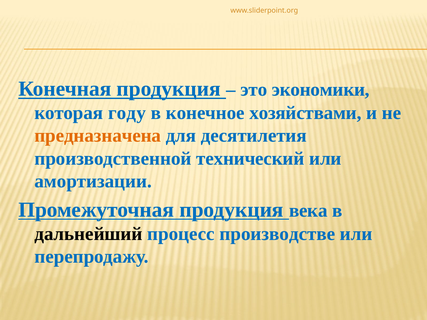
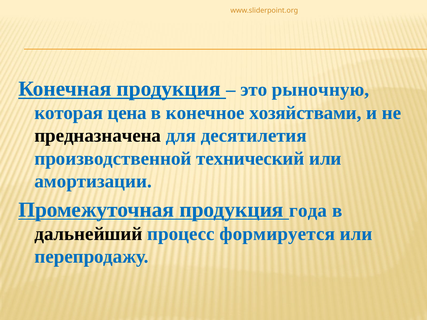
экономики: экономики -> рыночную (321, 90)
году: году -> цена (127, 113)
предназначена colour: orange -> black (98, 136)
века: века -> года (308, 211)
производстве: производстве -> формируется (277, 234)
